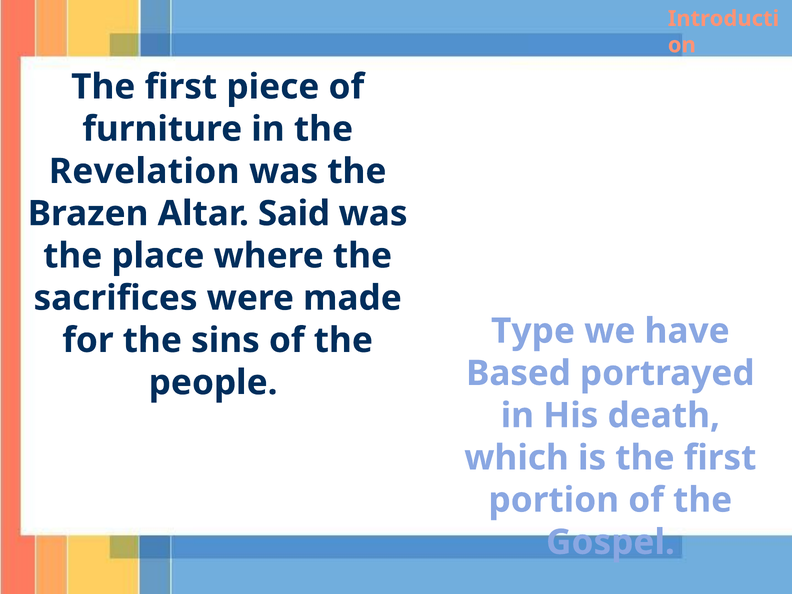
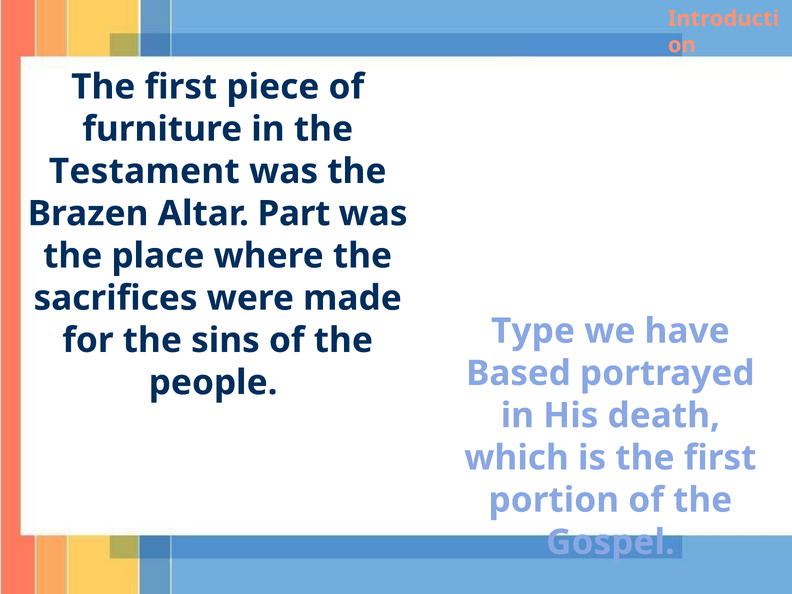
Revelation: Revelation -> Testament (144, 171)
Said: Said -> Part (294, 214)
